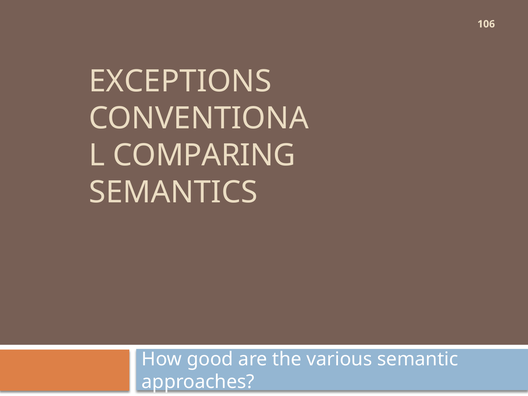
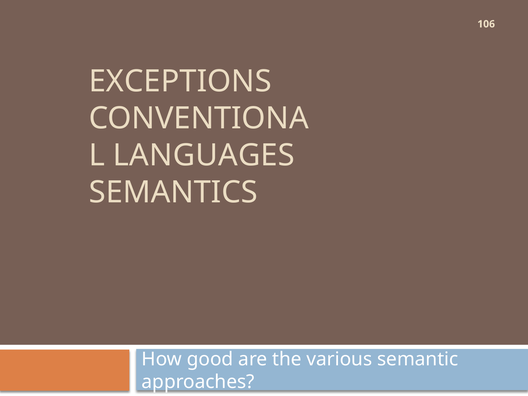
COMPARING: COMPARING -> LANGUAGES (204, 155)
